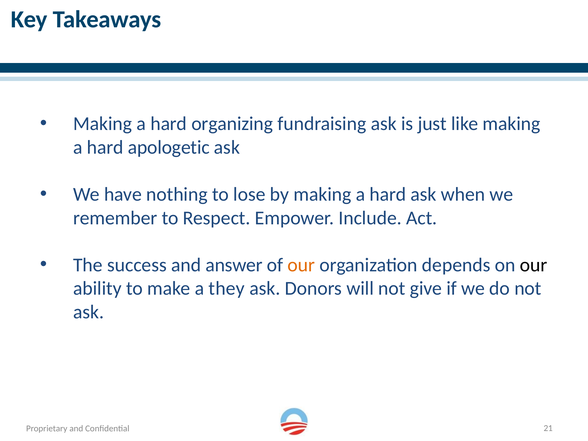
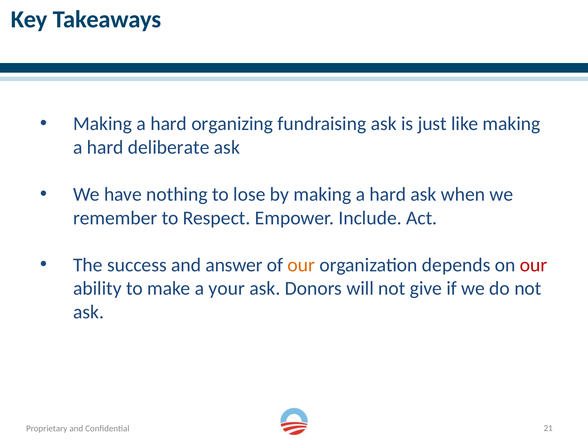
apologetic: apologetic -> deliberate (169, 147)
our colour: black -> red (534, 265)
they: they -> your (227, 288)
